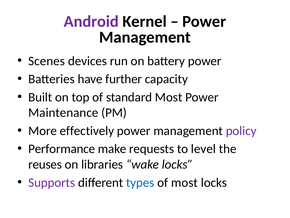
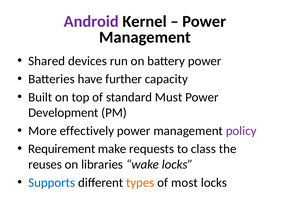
Scenes: Scenes -> Shared (47, 61)
standard Most: Most -> Must (169, 97)
Maintenance: Maintenance -> Development (63, 112)
Performance: Performance -> Requirement (62, 149)
level: level -> class (203, 149)
Supports colour: purple -> blue (52, 182)
types colour: blue -> orange (140, 182)
